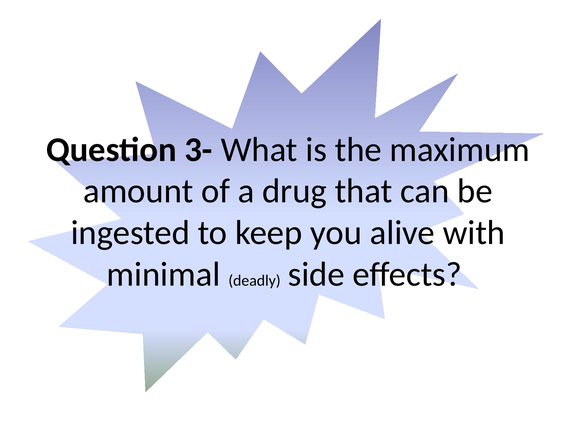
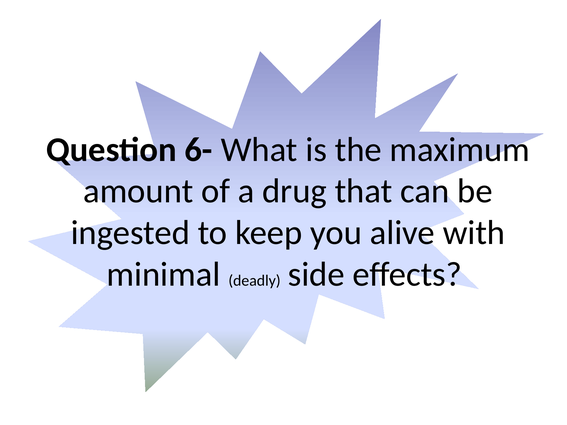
3-: 3- -> 6- (198, 150)
